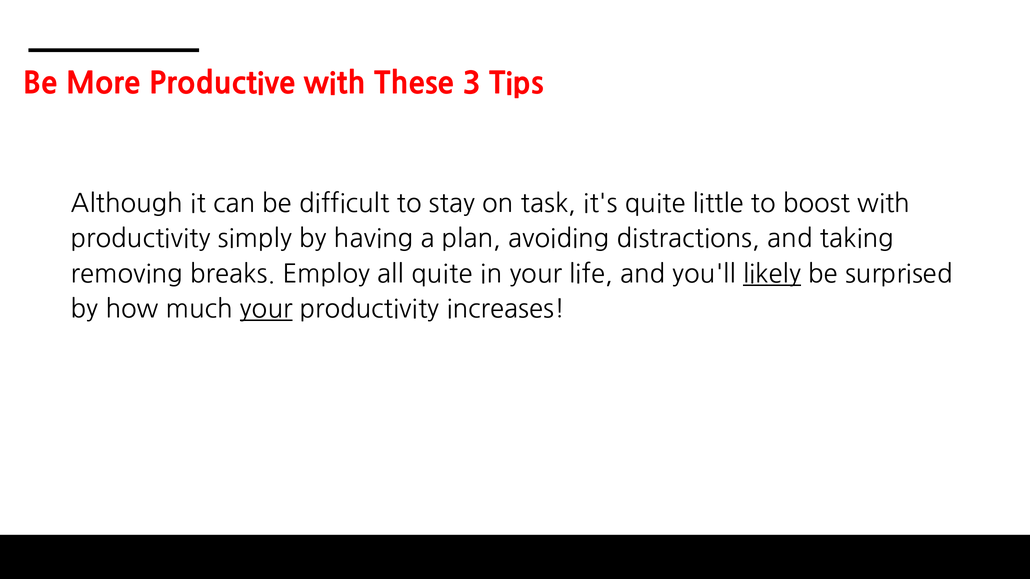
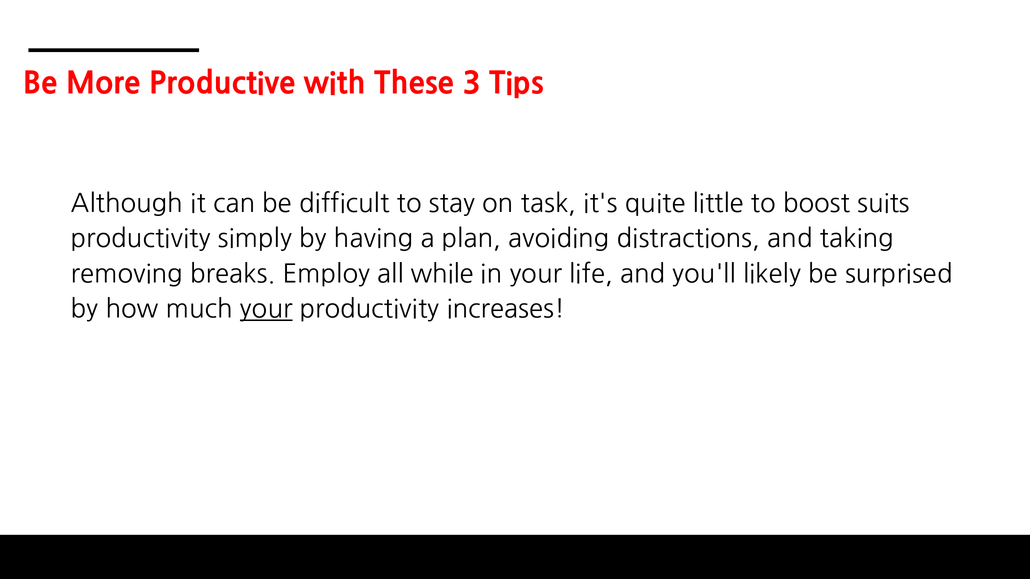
boost with: with -> suits (884, 204)
all quite: quite -> while (442, 274)
likely underline: present -> none (772, 274)
